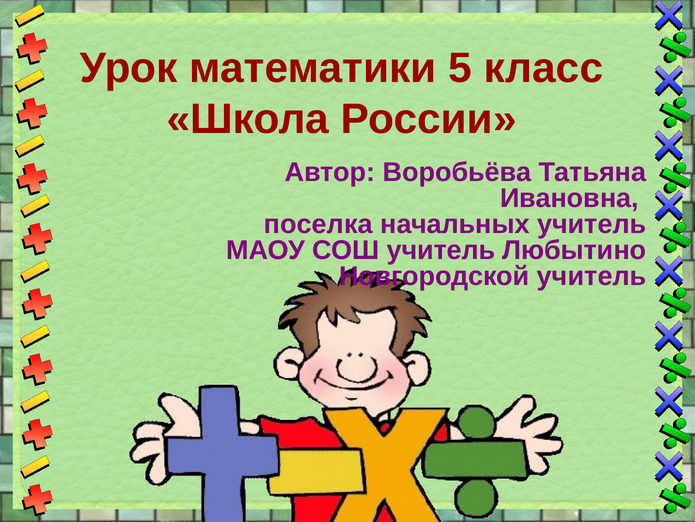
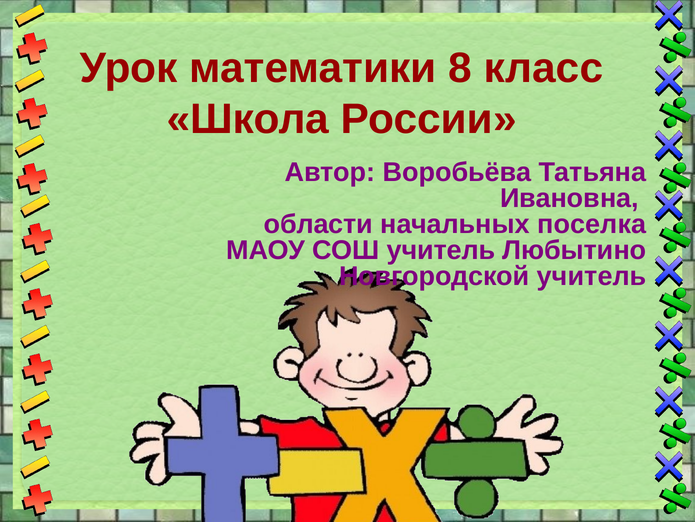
5: 5 -> 8 (460, 68)
поселка: поселка -> области (318, 224)
начальных учитель: учитель -> поселка (592, 224)
